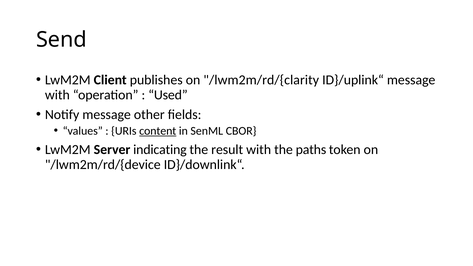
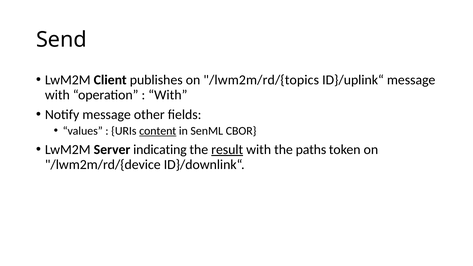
/lwm2m/rd/{clarity: /lwm2m/rd/{clarity -> /lwm2m/rd/{topics (261, 80)
Used: Used -> With (168, 95)
result underline: none -> present (227, 150)
